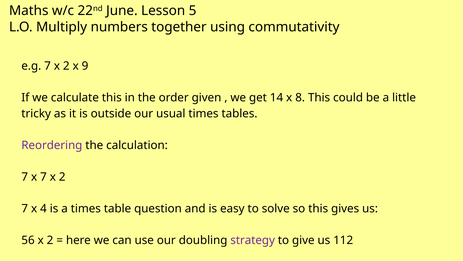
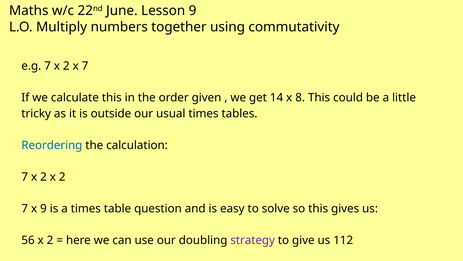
Lesson 5: 5 -> 9 (193, 11)
x 9: 9 -> 7 (85, 66)
Reordering colour: purple -> blue (52, 145)
7: 7 -> 2 (43, 177)
x 4: 4 -> 9 (43, 208)
